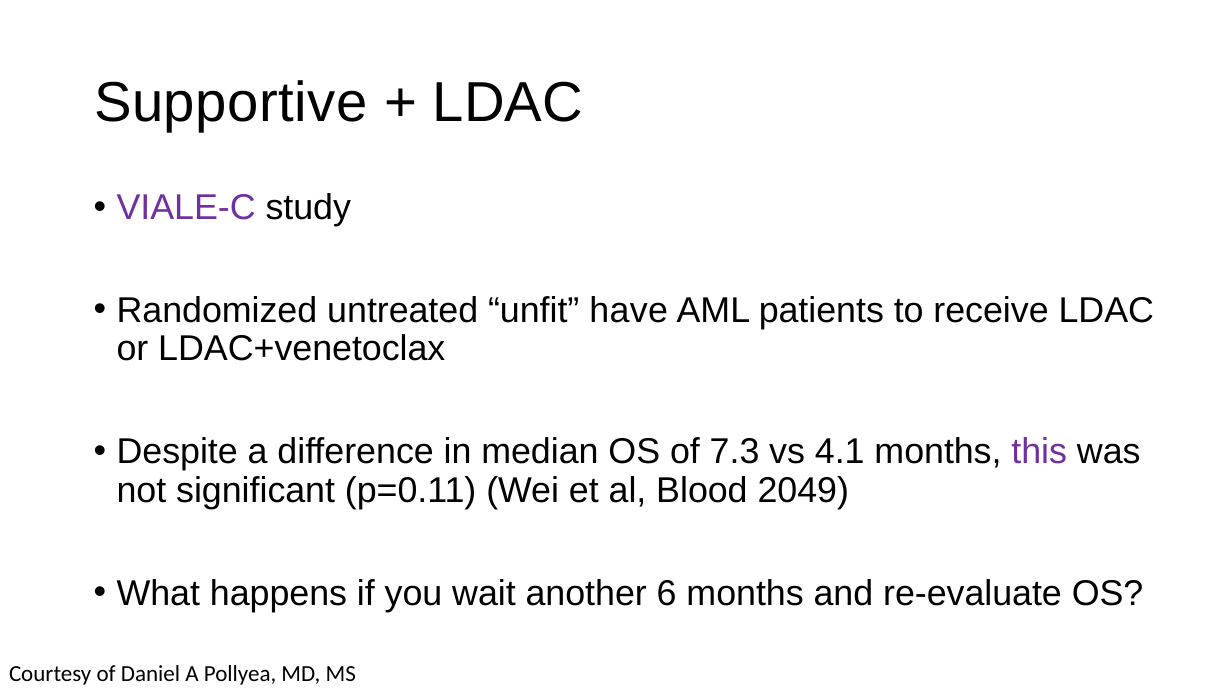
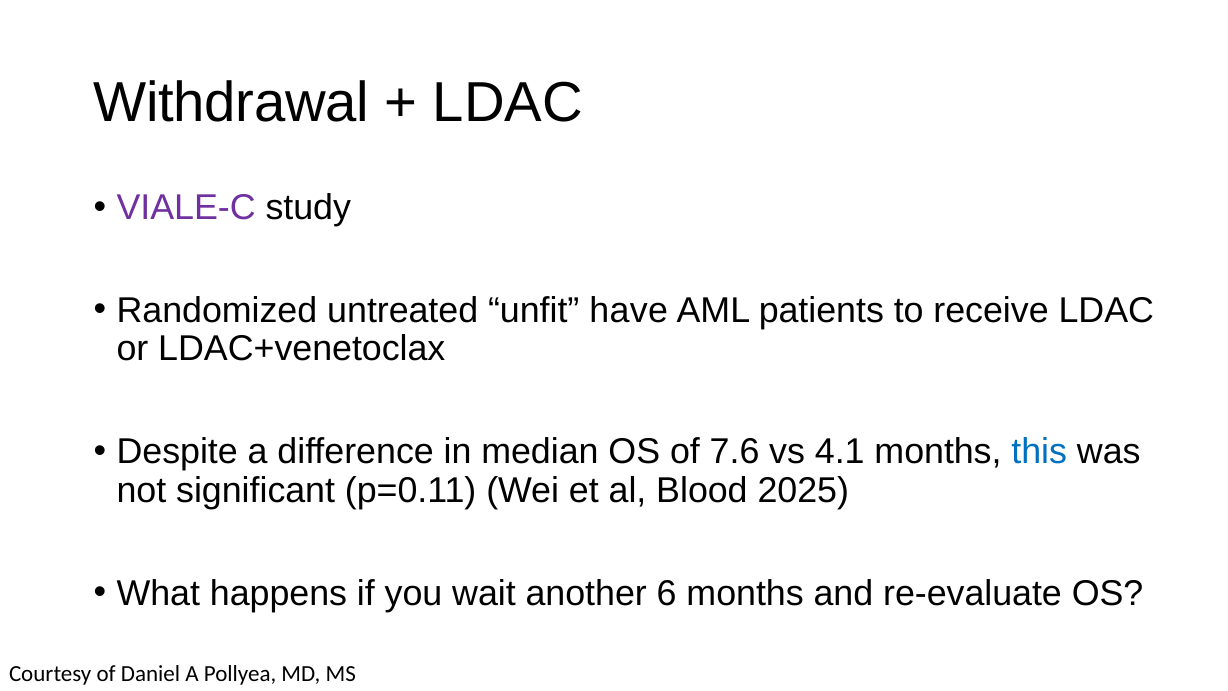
Supportive: Supportive -> Withdrawal (231, 103)
7.3: 7.3 -> 7.6 (735, 452)
this colour: purple -> blue (1039, 452)
2049: 2049 -> 2025 (803, 490)
